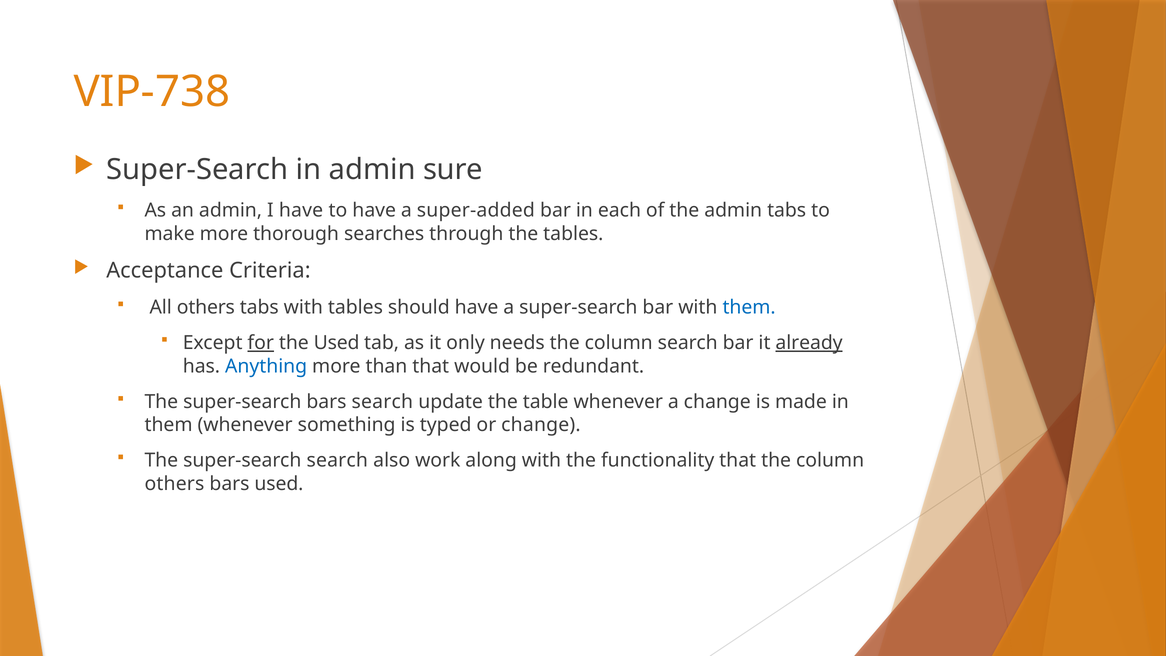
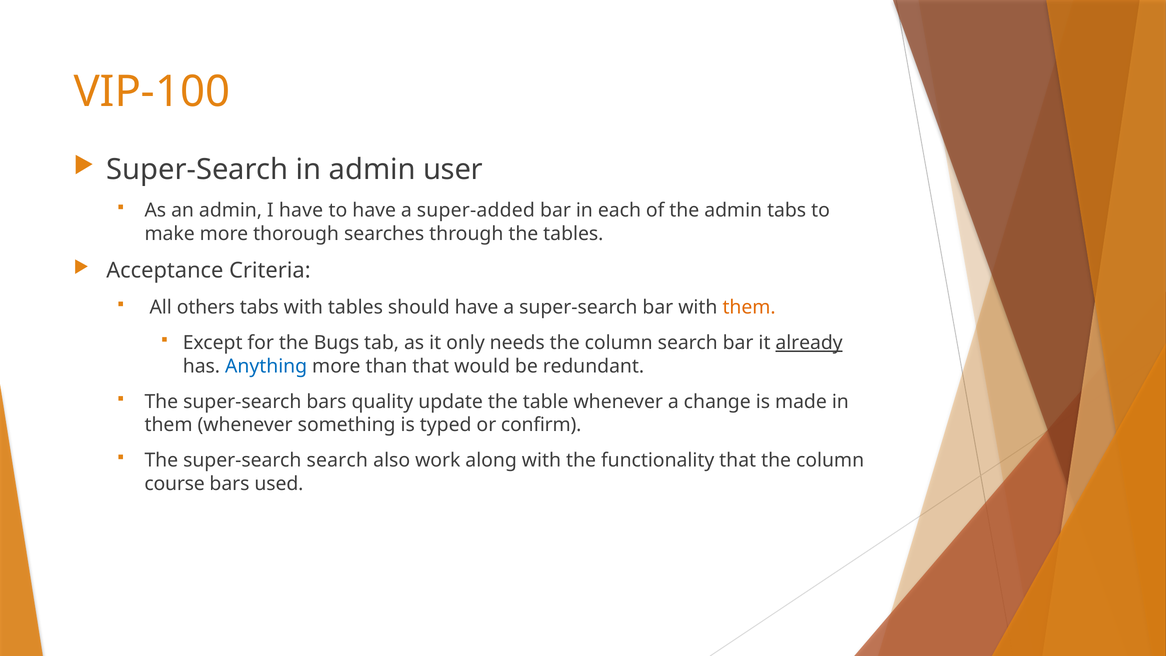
VIP-738: VIP-738 -> VIP-100 (152, 92)
sure: sure -> user (453, 170)
them colour: blue -> orange (749, 307)
for underline: present -> none (261, 343)
the Used: Used -> Bugs (337, 343)
bars search: search -> quality (382, 402)
or change: change -> confirm (541, 425)
others: others -> course (175, 484)
